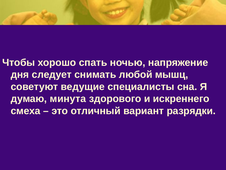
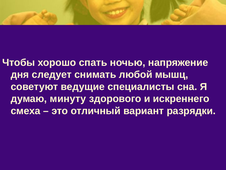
минута: минута -> минуту (68, 99)
